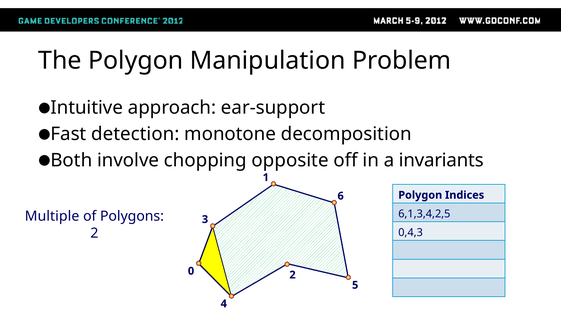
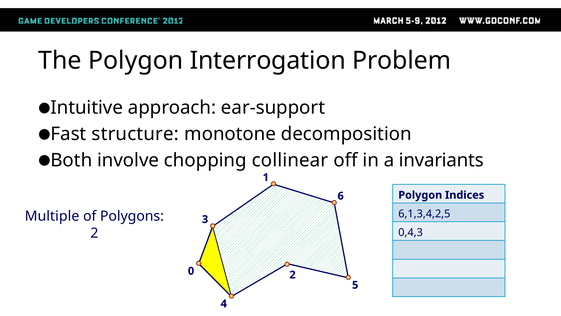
Manipulation: Manipulation -> Interrogation (268, 60)
detection: detection -> structure (135, 134)
opposite: opposite -> collinear (290, 160)
